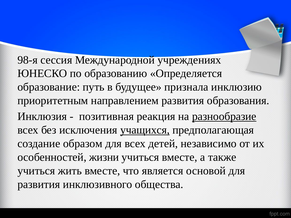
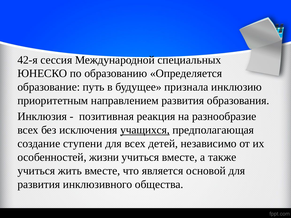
98-я: 98-я -> 42-я (28, 60)
учреждениях: учреждениях -> специальных (189, 60)
разнообразие underline: present -> none (224, 117)
образом: образом -> ступени (83, 144)
